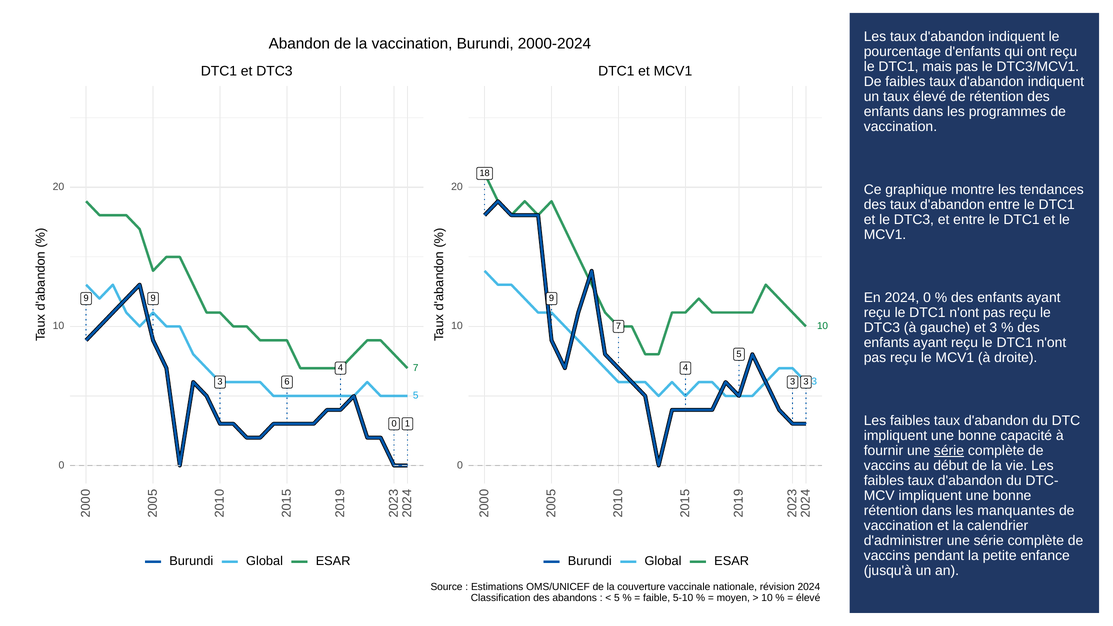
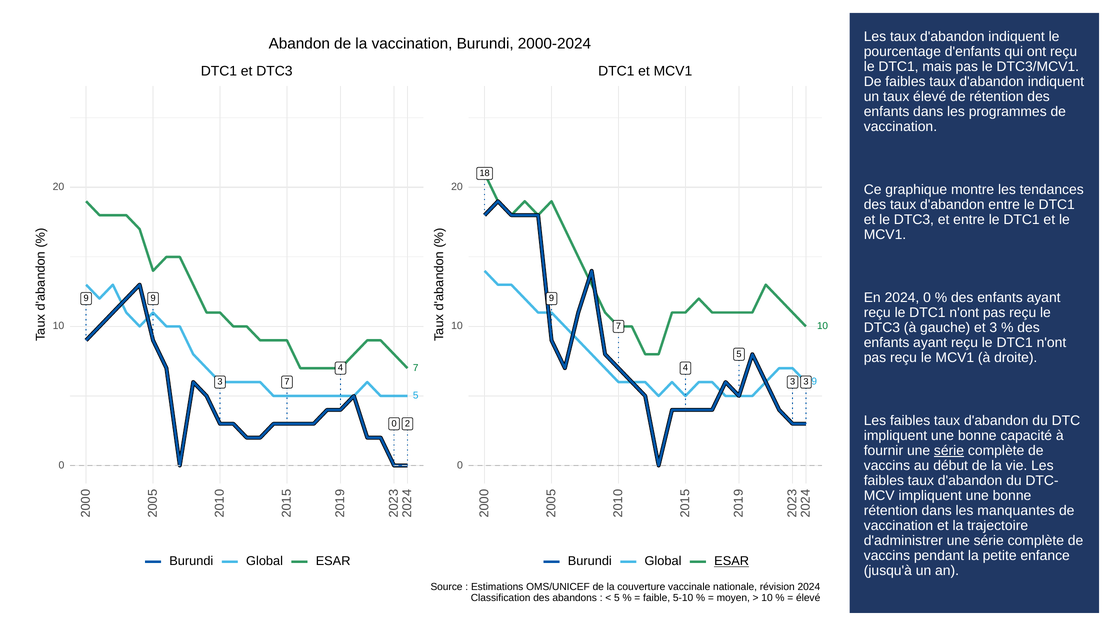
3 6: 6 -> 7 (287, 382)
3 3 3: 3 -> 9 (814, 382)
1: 1 -> 2 (407, 424)
calendrier: calendrier -> trajectoire (998, 526)
ESAR underline: none -> present (732, 561)
